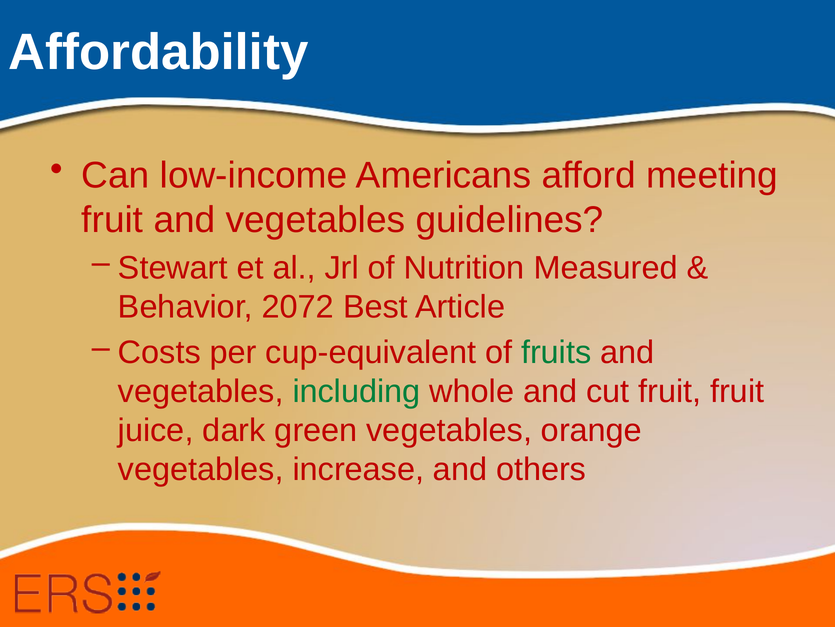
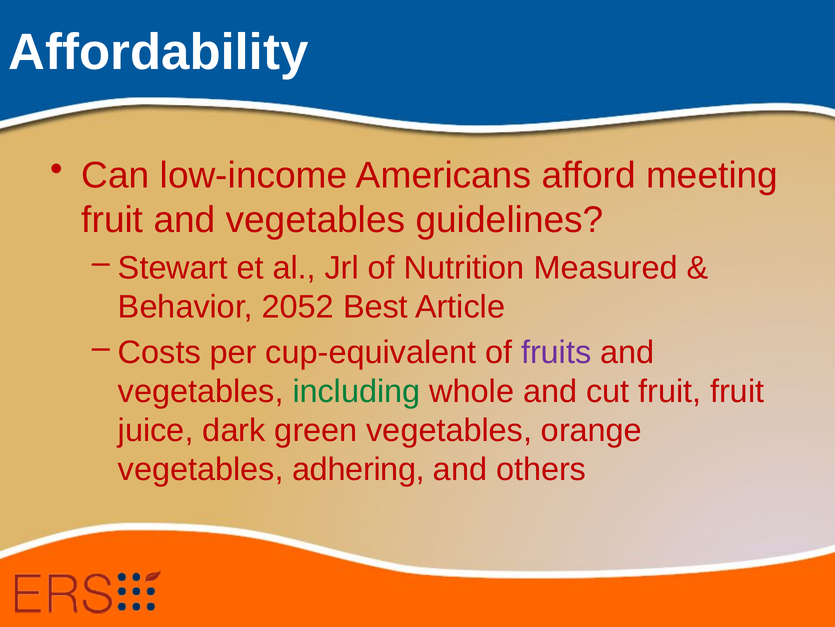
2072: 2072 -> 2052 (298, 307)
fruits colour: green -> purple (556, 352)
increase: increase -> adhering (358, 469)
